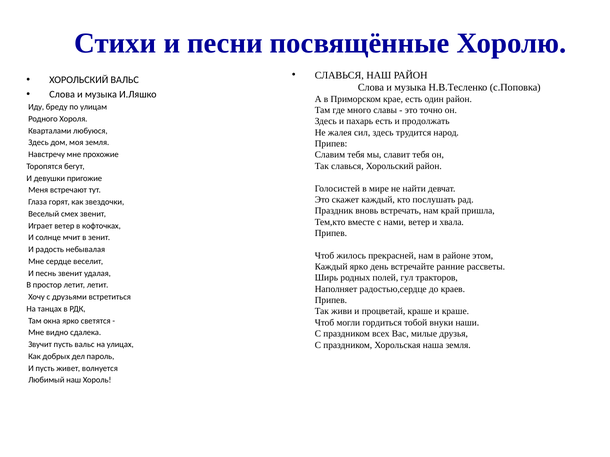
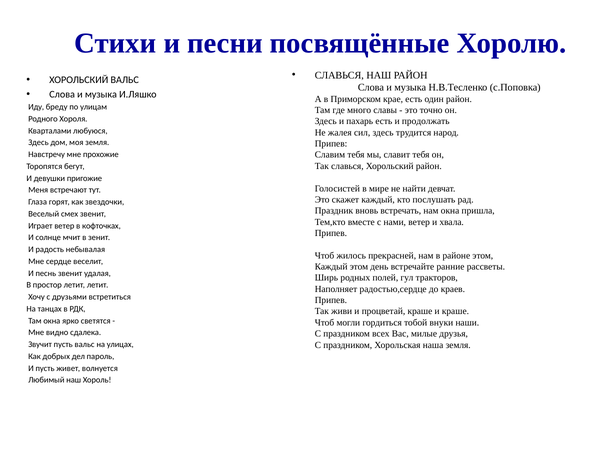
нам край: край -> окна (450, 211)
Каждый ярко: ярко -> этом (359, 267)
